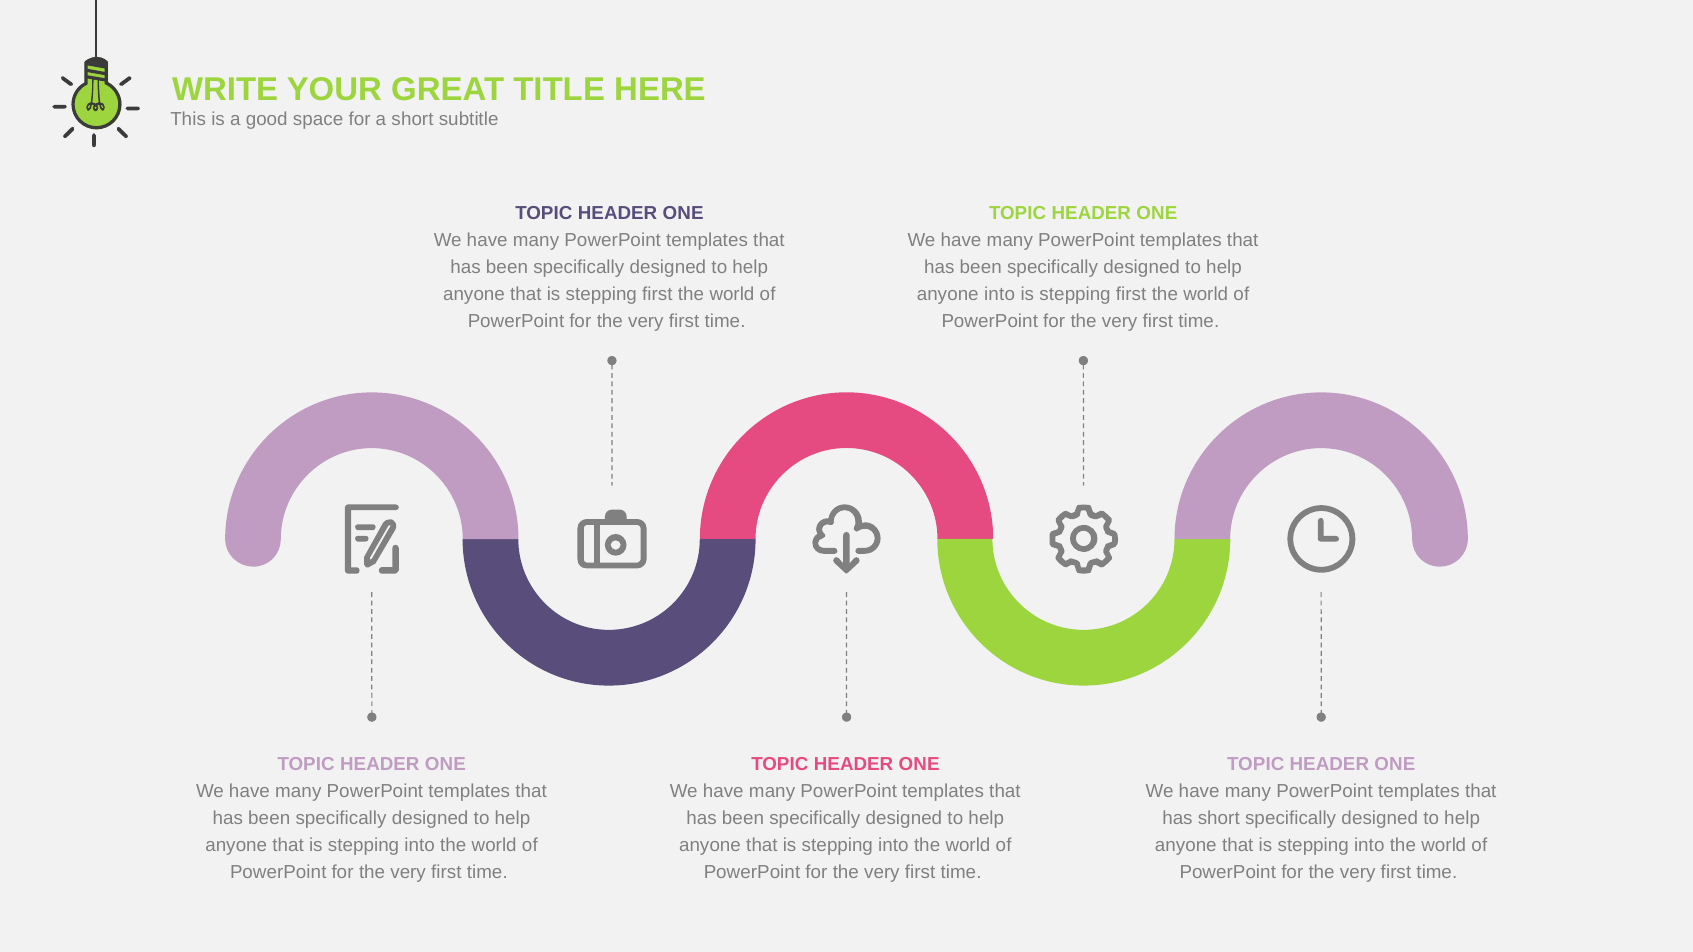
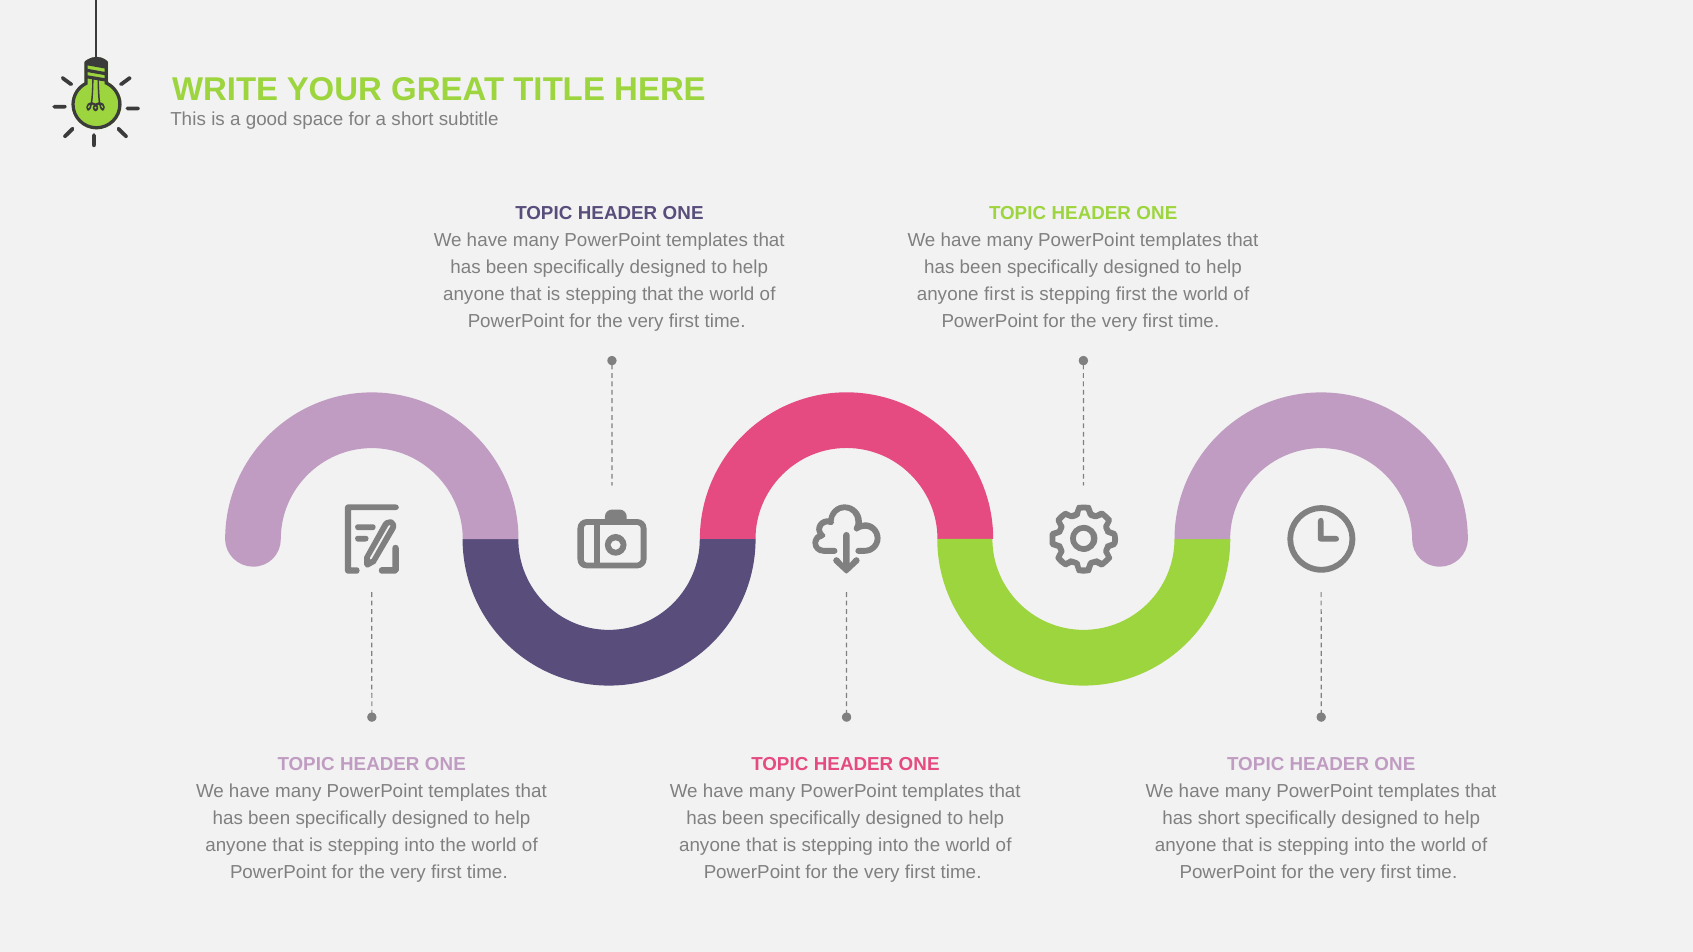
that is stepping first: first -> that (658, 294)
anyone into: into -> first (1000, 294)
